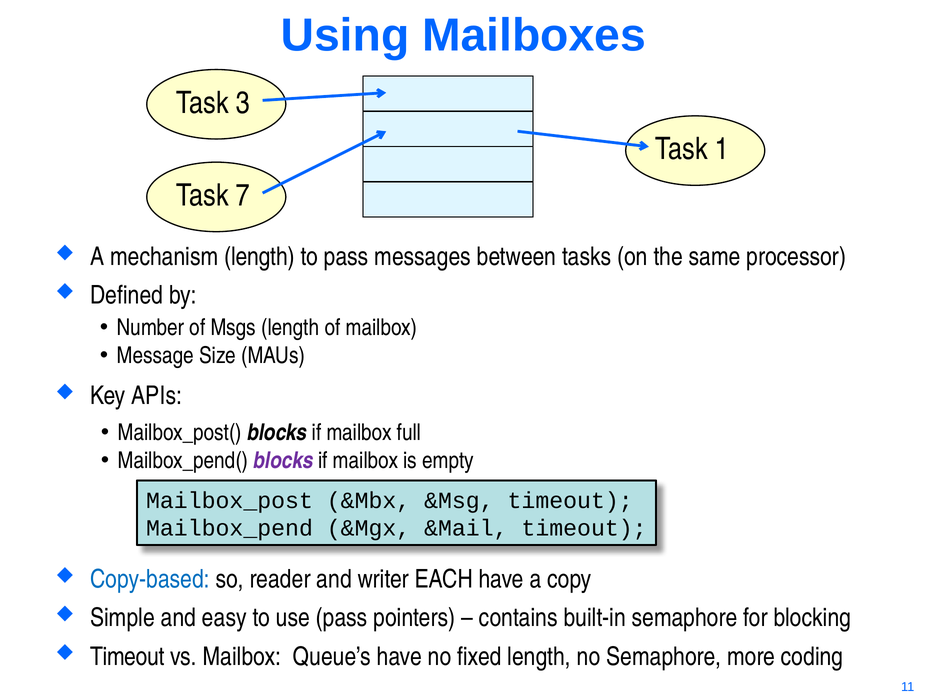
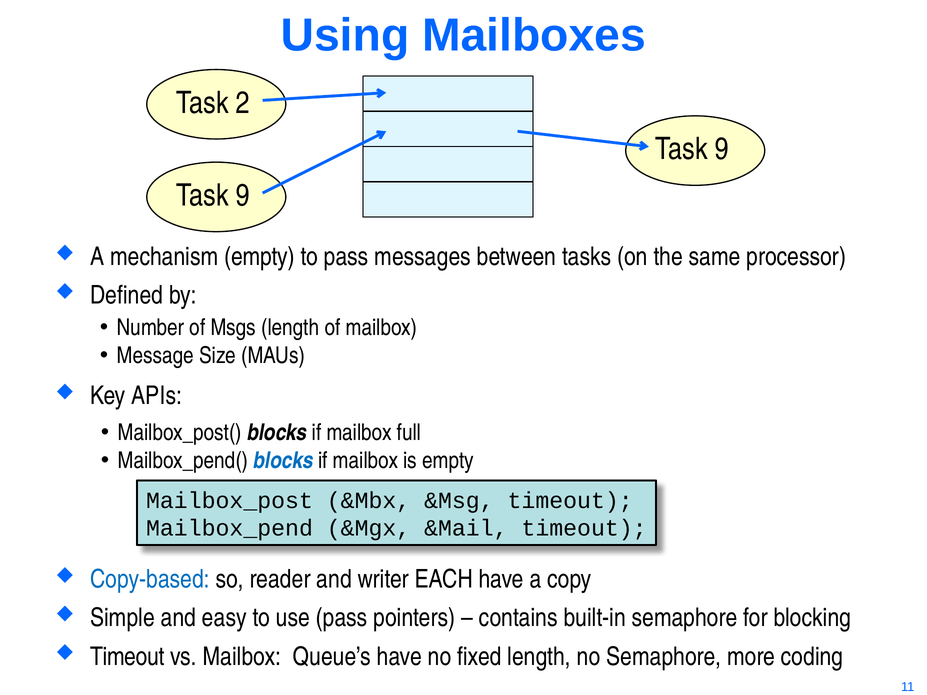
3: 3 -> 2 (243, 103)
1: 1 -> 9 (722, 149)
7: 7 -> 9 (243, 196)
mechanism length: length -> empty (260, 257)
blocks colour: purple -> blue (283, 461)
